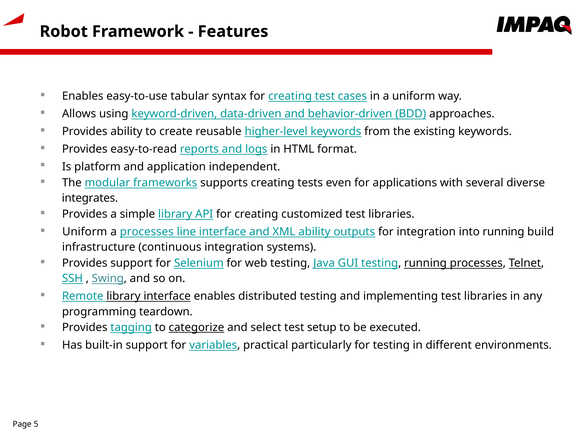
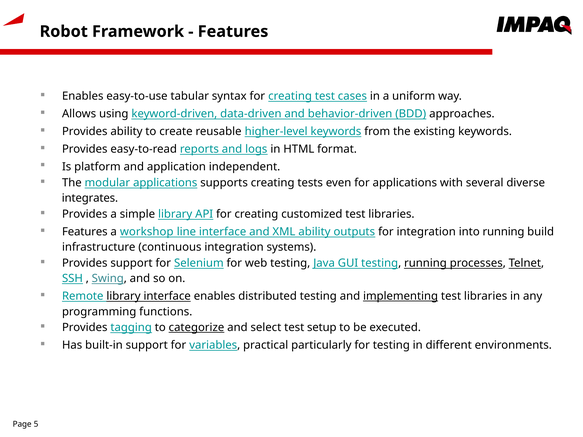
modular frameworks: frameworks -> applications (165, 183)
Uniform: Uniform -> Features (85, 232)
a processes: processes -> workshop (147, 232)
implementing underline: none -> present (401, 296)
teardown: teardown -> functions (166, 312)
